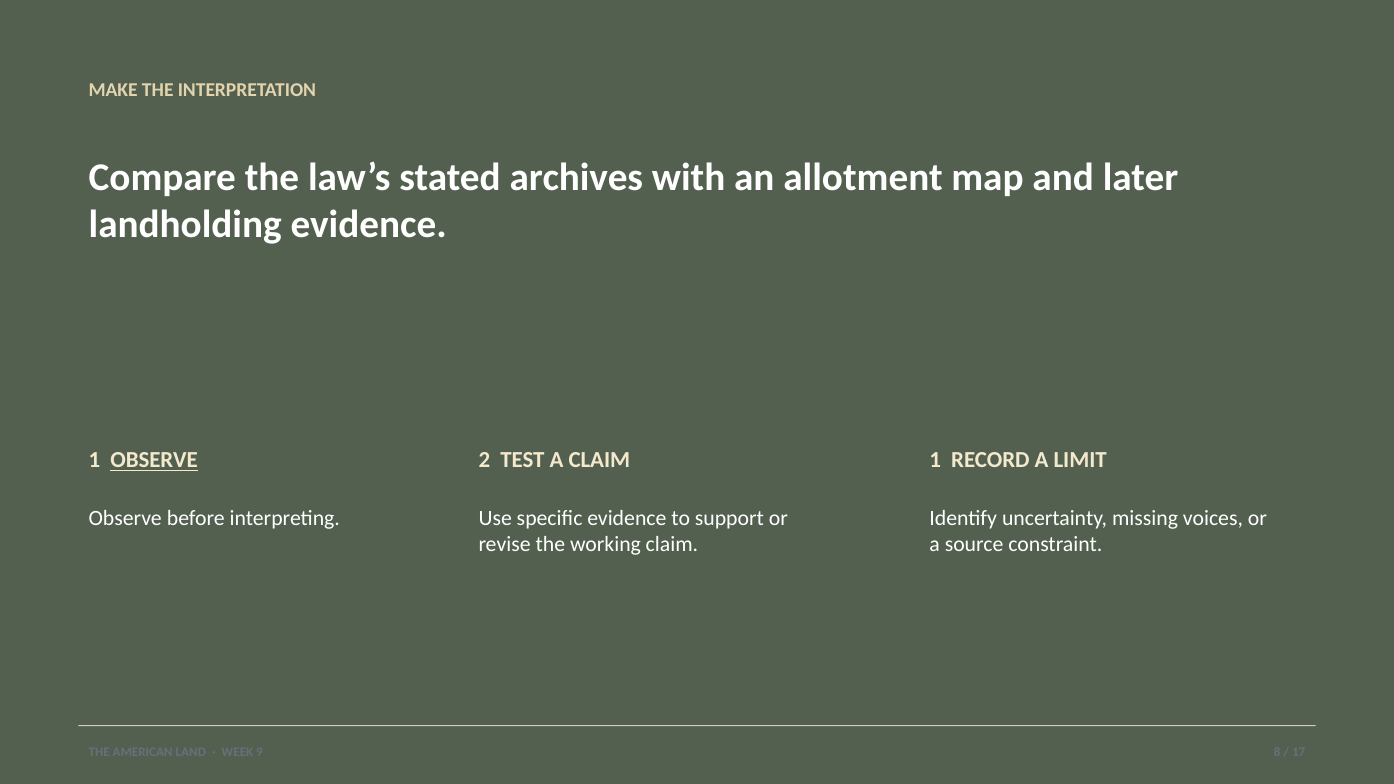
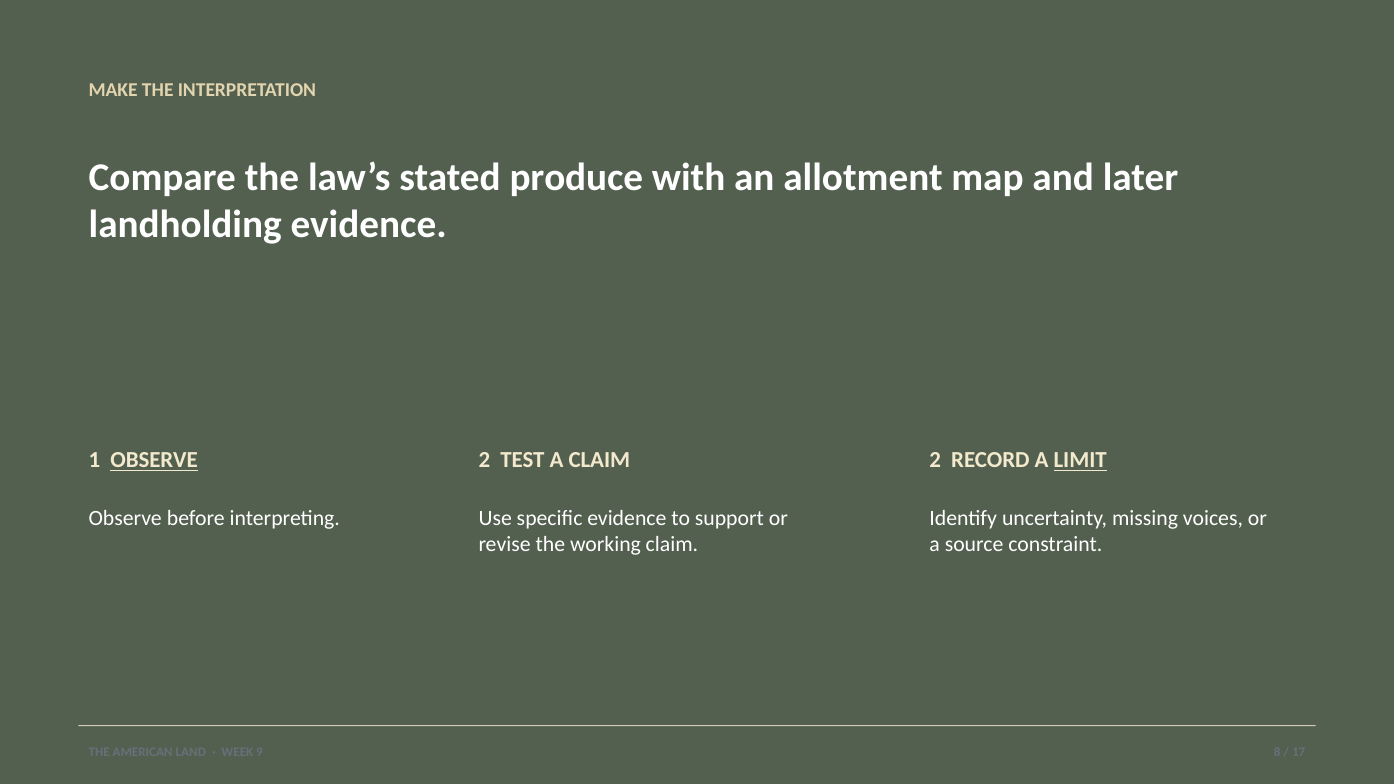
archives: archives -> produce (576, 177)
CLAIM 1: 1 -> 2 (935, 460)
LIMIT underline: none -> present (1080, 460)
